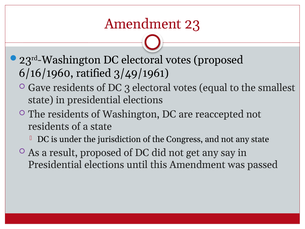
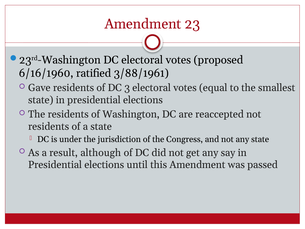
3/49/1961: 3/49/1961 -> 3/88/1961 (141, 73)
result proposed: proposed -> although (101, 153)
